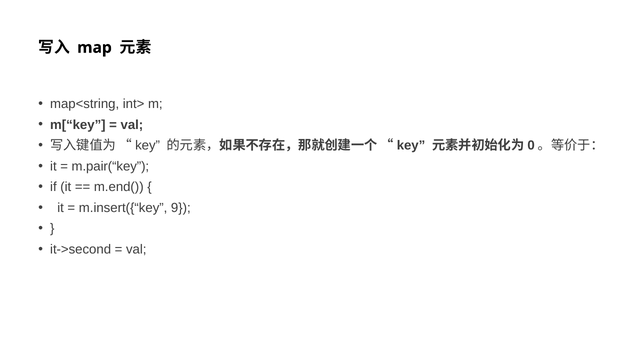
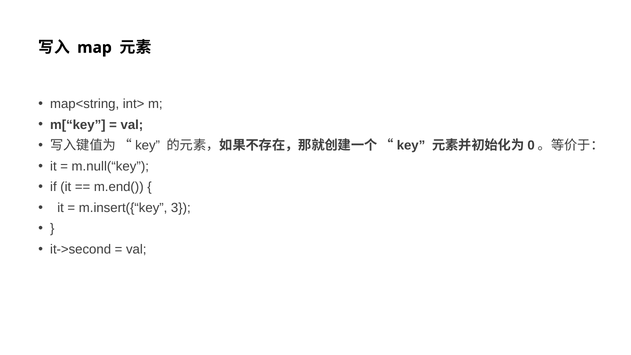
m.pair(“key: m.pair(“key -> m.null(“key (110, 166)
9: 9 -> 3 (181, 208)
